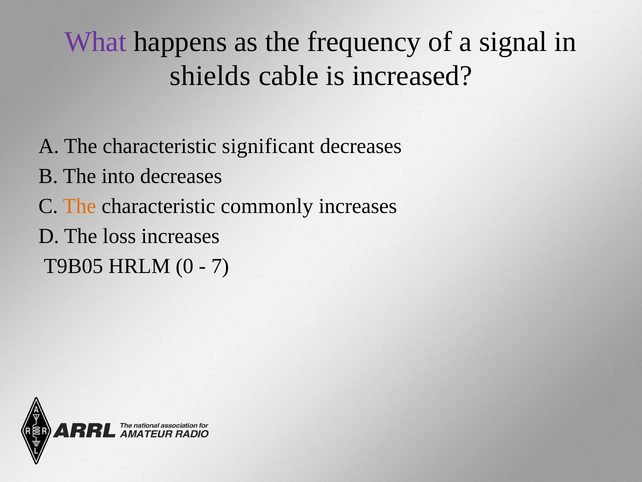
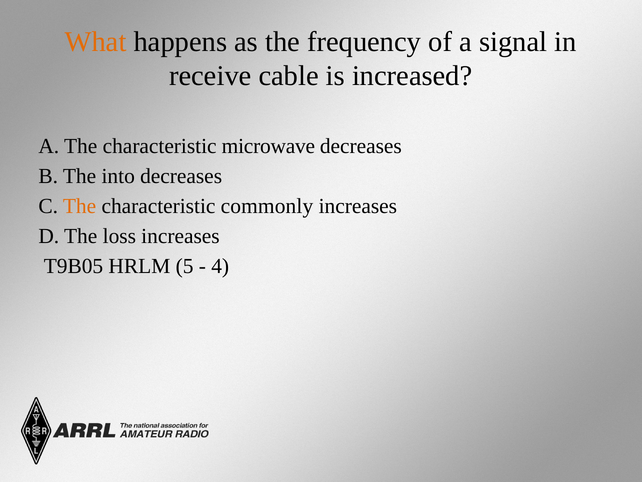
What colour: purple -> orange (96, 42)
shields: shields -> receive (210, 76)
significant: significant -> microwave (268, 146)
0: 0 -> 5 (185, 266)
7: 7 -> 4 (220, 266)
